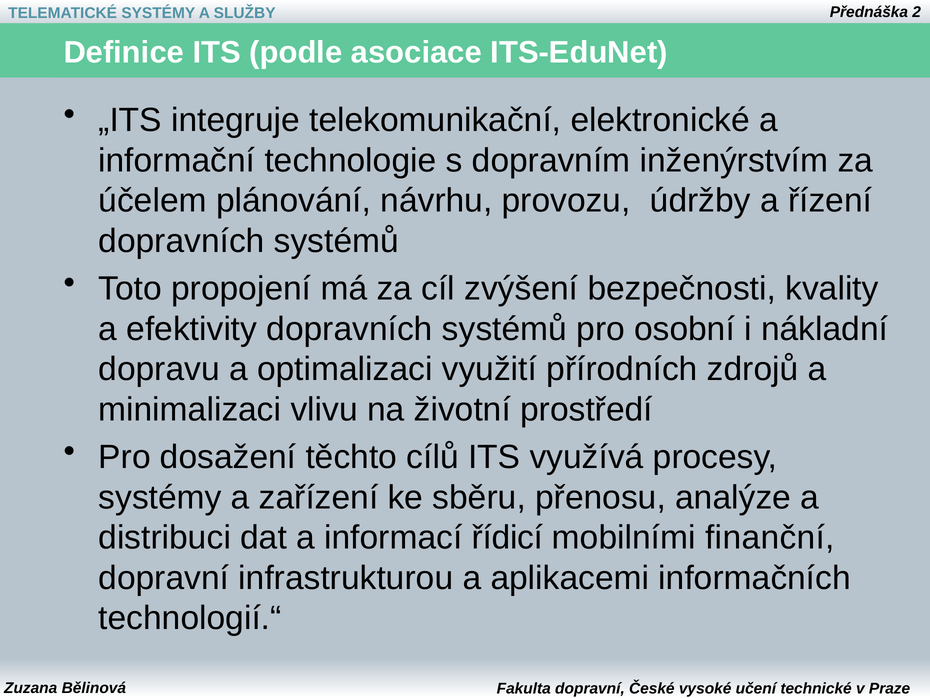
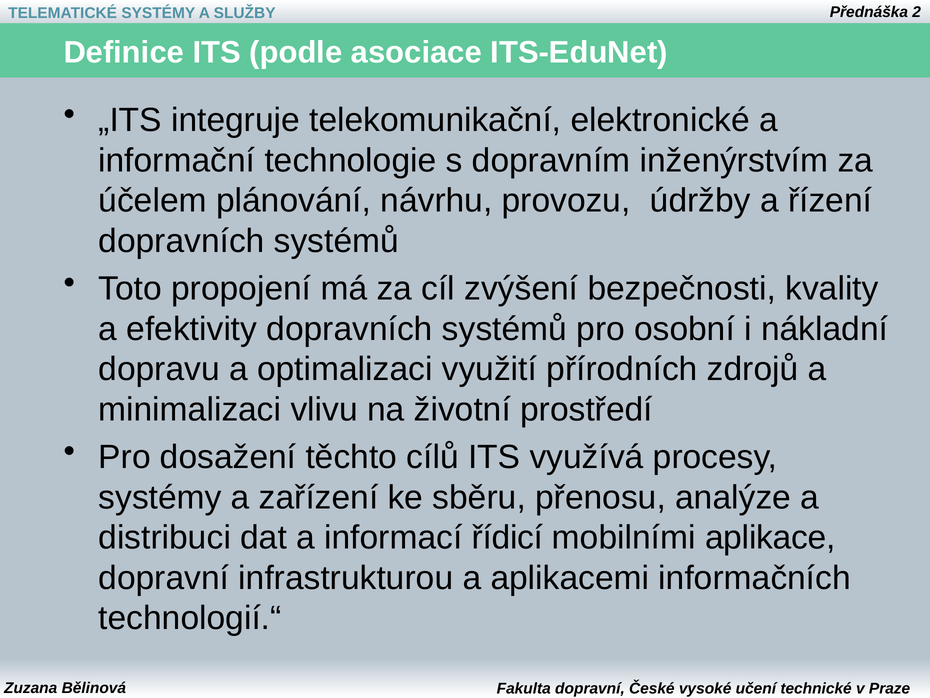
finanční: finanční -> aplikace (770, 537)
